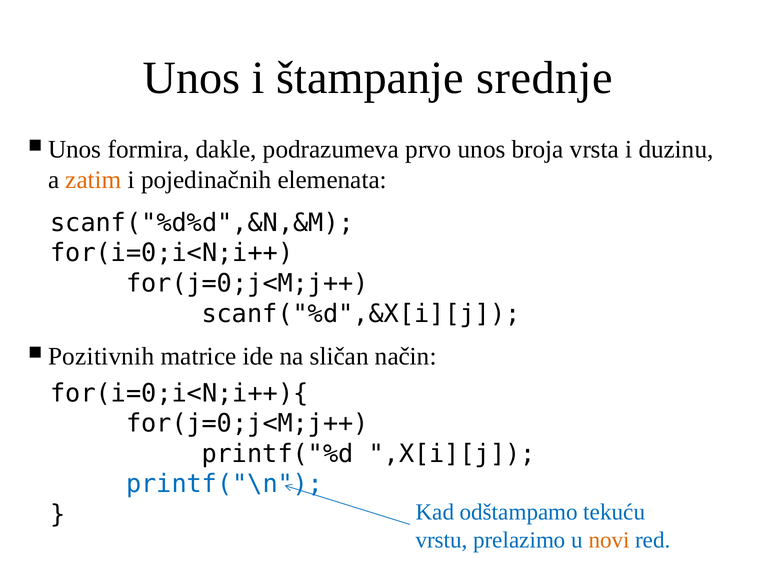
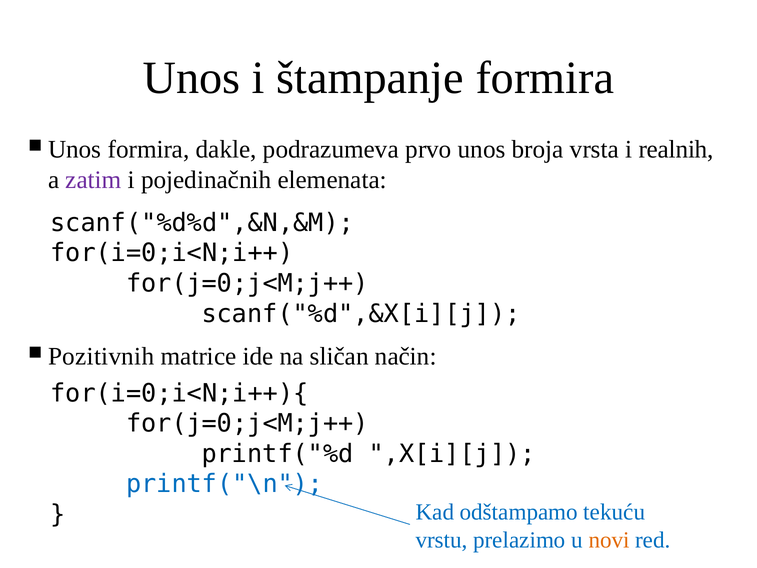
štampanje srednje: srednje -> formira (545, 78)
duzinu: duzinu -> realnih (676, 150)
zatim colour: orange -> purple (93, 180)
